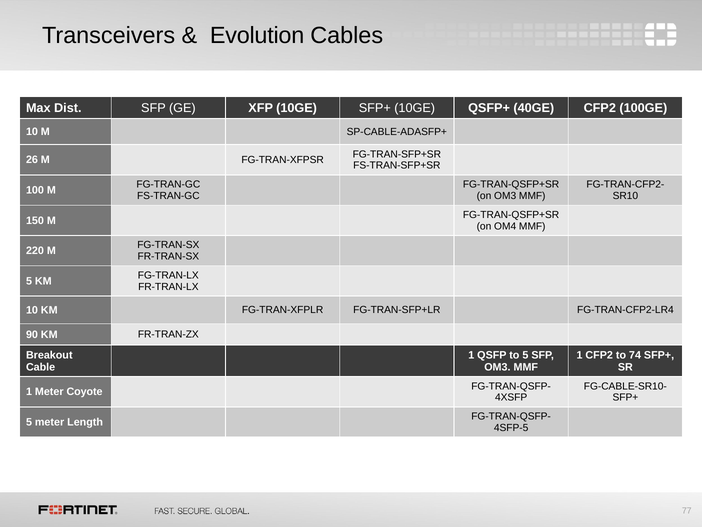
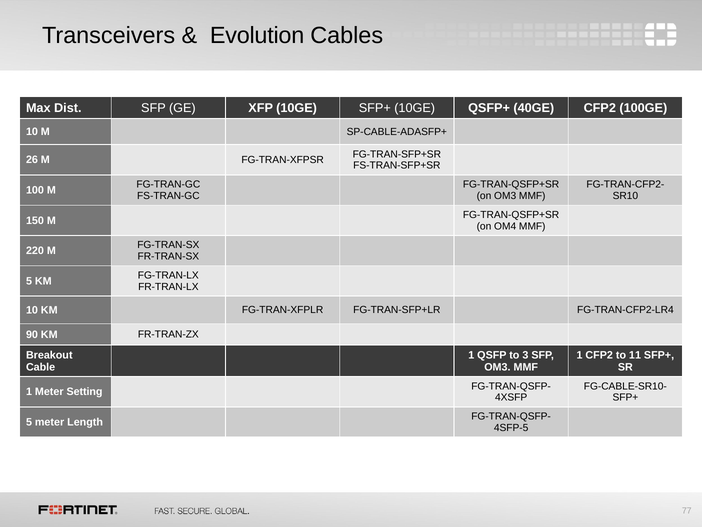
to 5: 5 -> 3 (525, 355)
74: 74 -> 11 (635, 355)
Coyote: Coyote -> Setting (85, 392)
